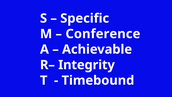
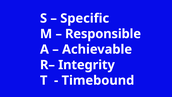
Conference: Conference -> Responsible (103, 34)
